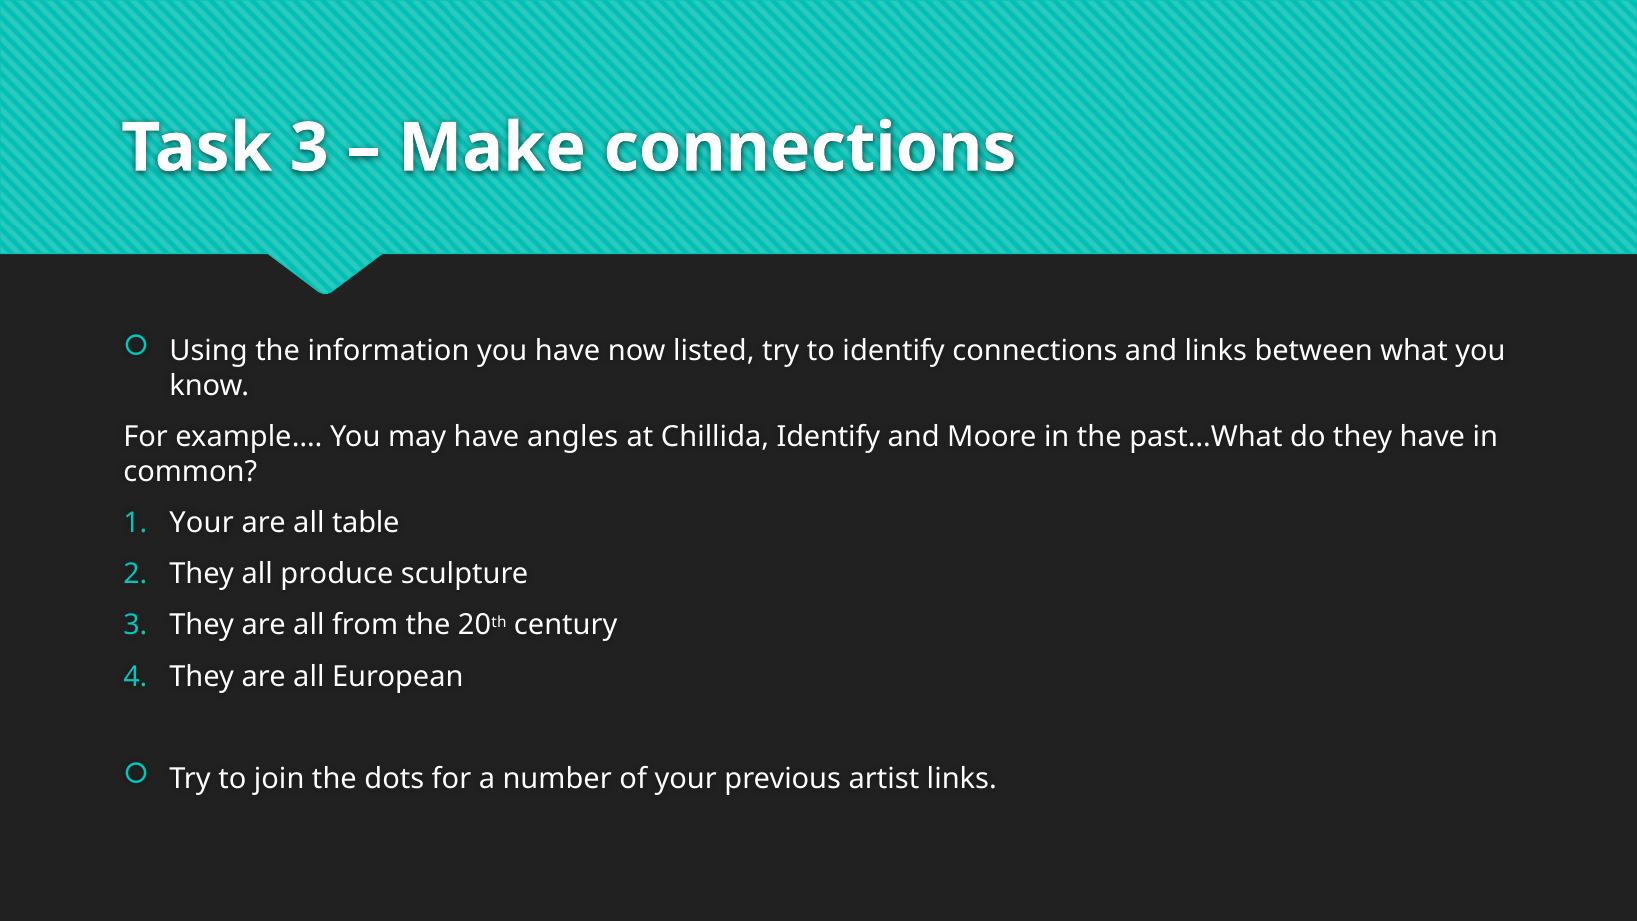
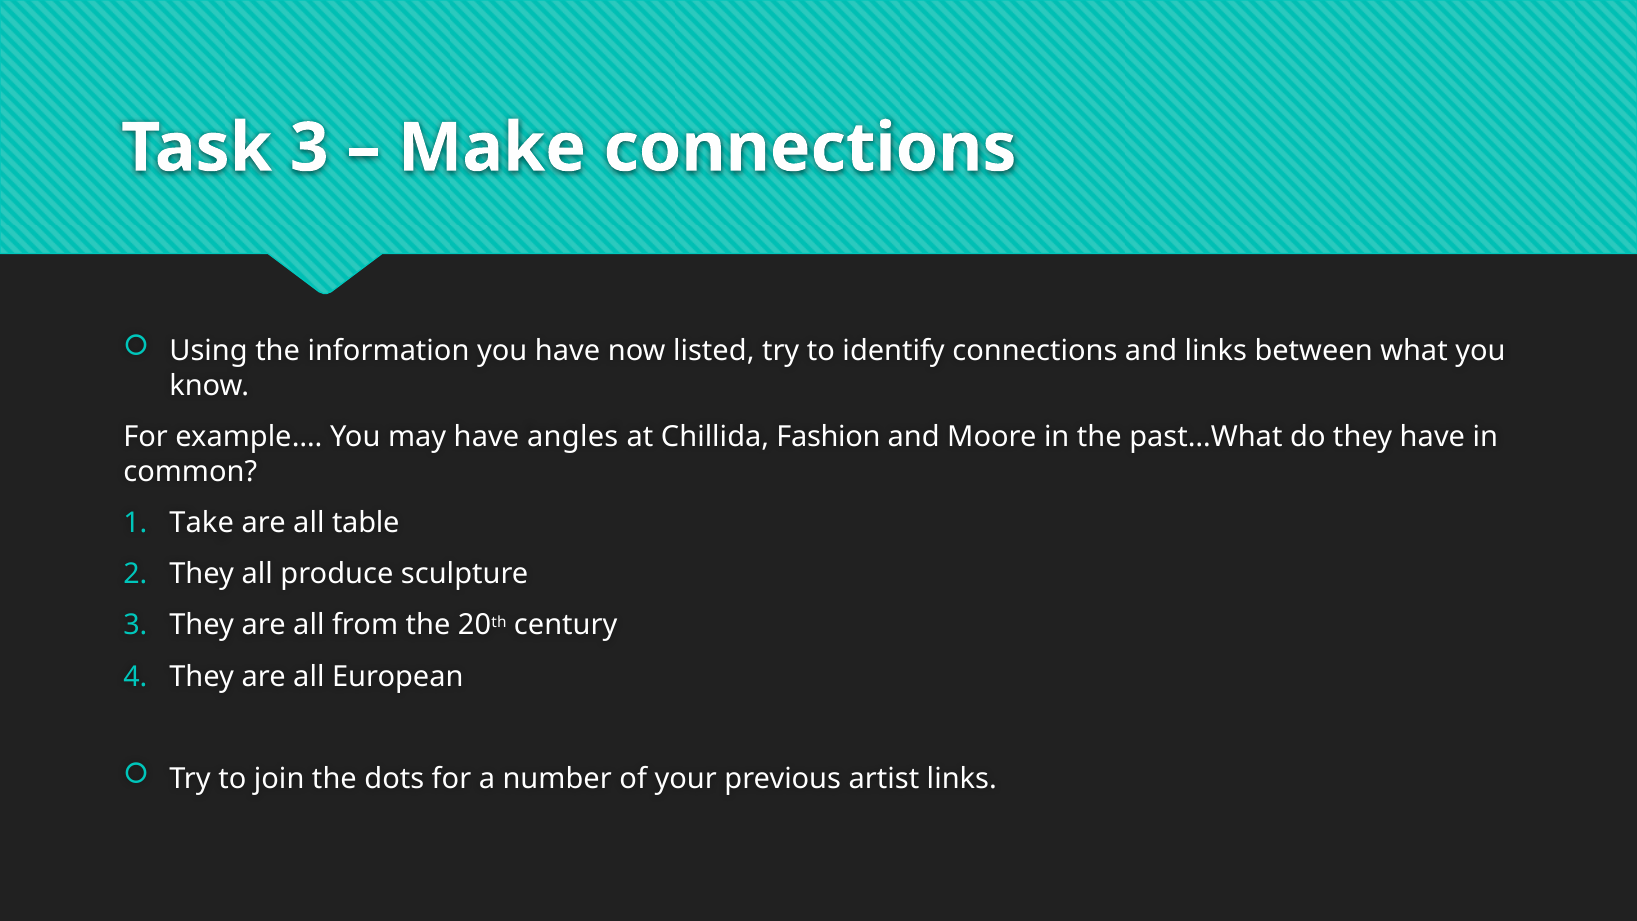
Chillida Identify: Identify -> Fashion (828, 437)
Your: Your -> Take (202, 523)
